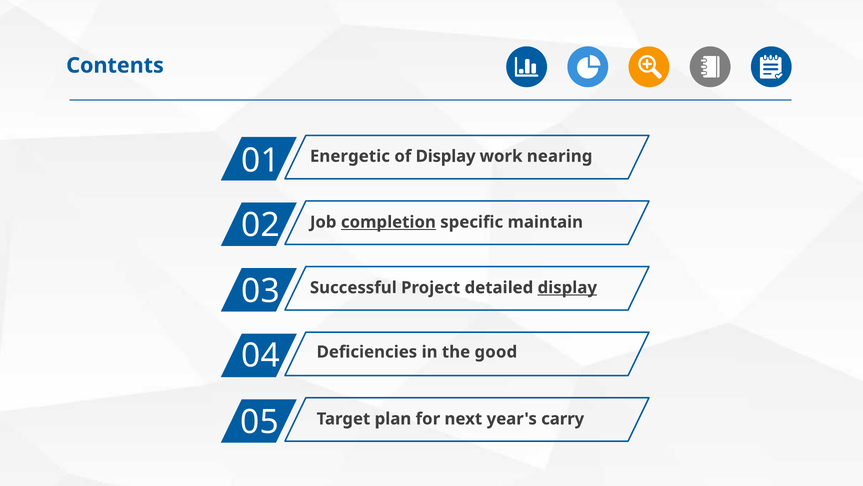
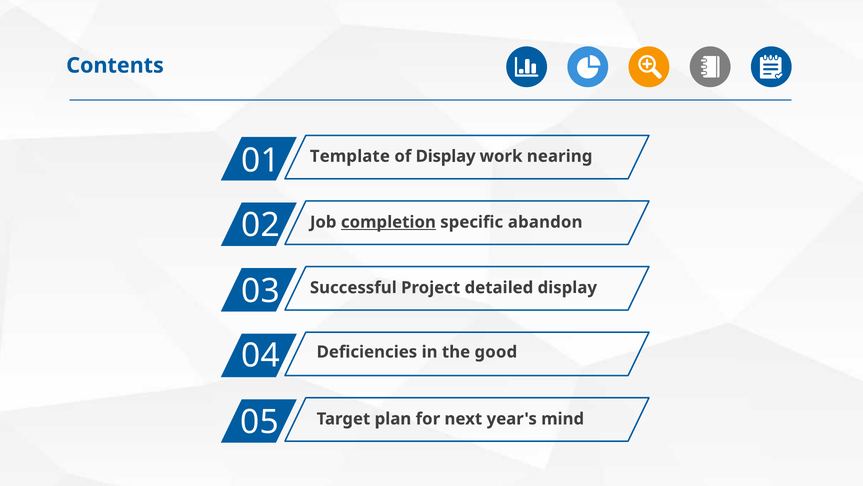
Energetic: Energetic -> Template (350, 156)
maintain: maintain -> abandon (545, 222)
display underline: present -> none (567, 287)
carry: carry -> mind (563, 418)
